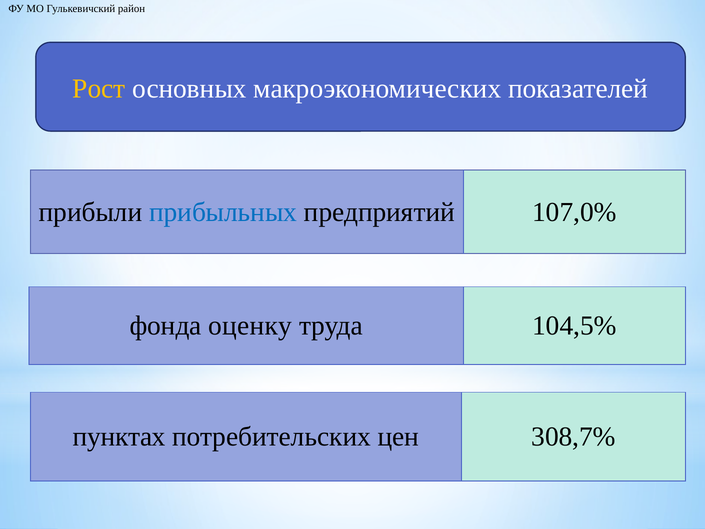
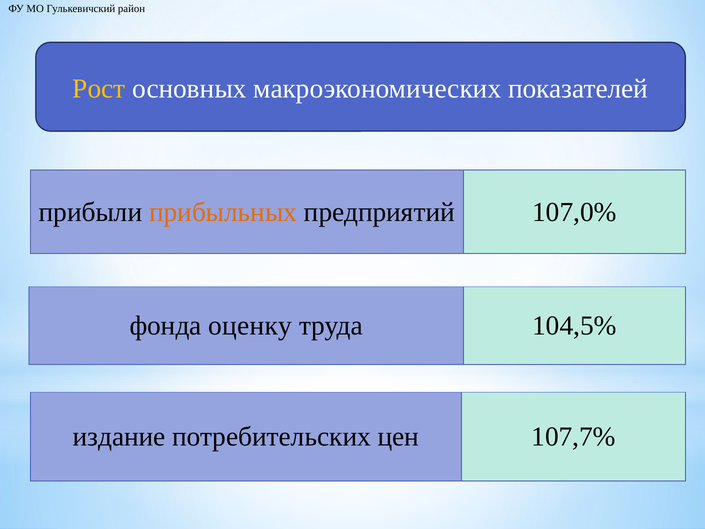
прибыльных colour: blue -> orange (223, 212)
пунктах: пунктах -> издание (119, 437)
308,7%: 308,7% -> 107,7% (574, 437)
